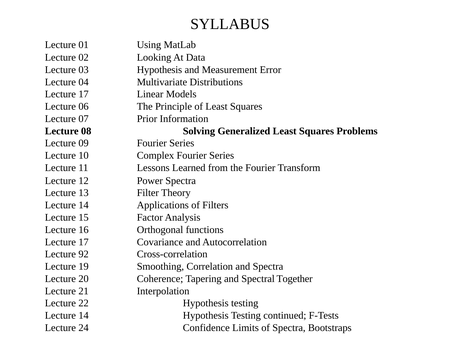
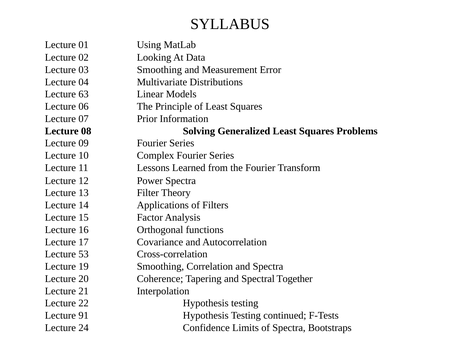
03 Hypothesis: Hypothesis -> Smoothing (159, 70)
17: 17 -> 63 (84, 94)
92: 92 -> 53 (84, 254)
14: 14 -> 91 (84, 316)
